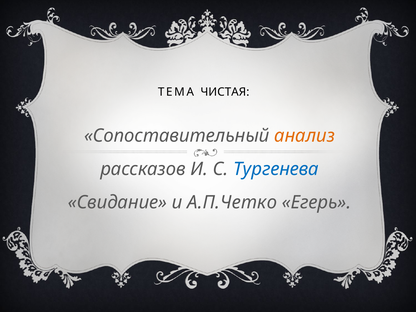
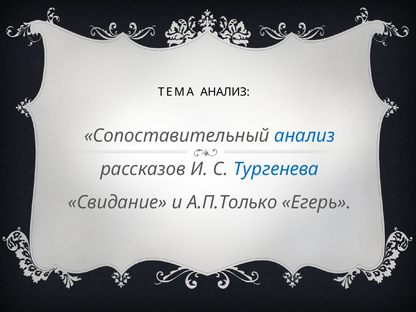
ТЕМА ЧИСТАЯ: ЧИСТАЯ -> АНАЛИЗ (225, 92)
анализ colour: orange -> blue (305, 136)
А.П.Четко: А.П.Четко -> А.П.Только (232, 202)
